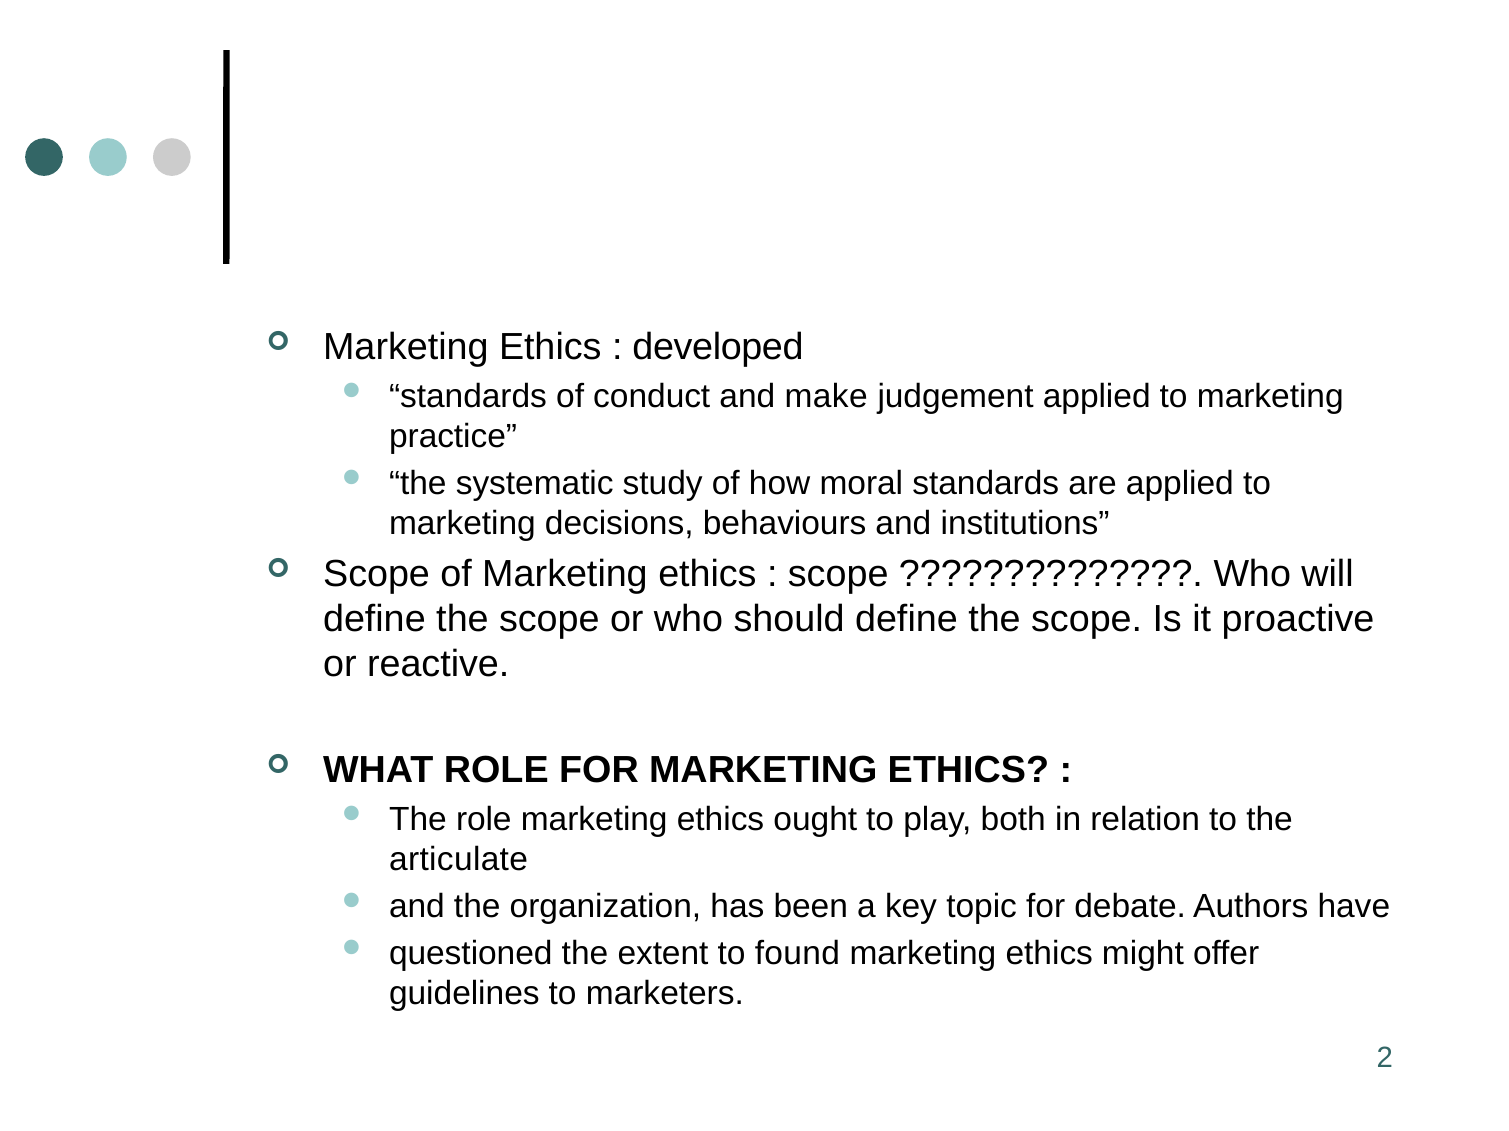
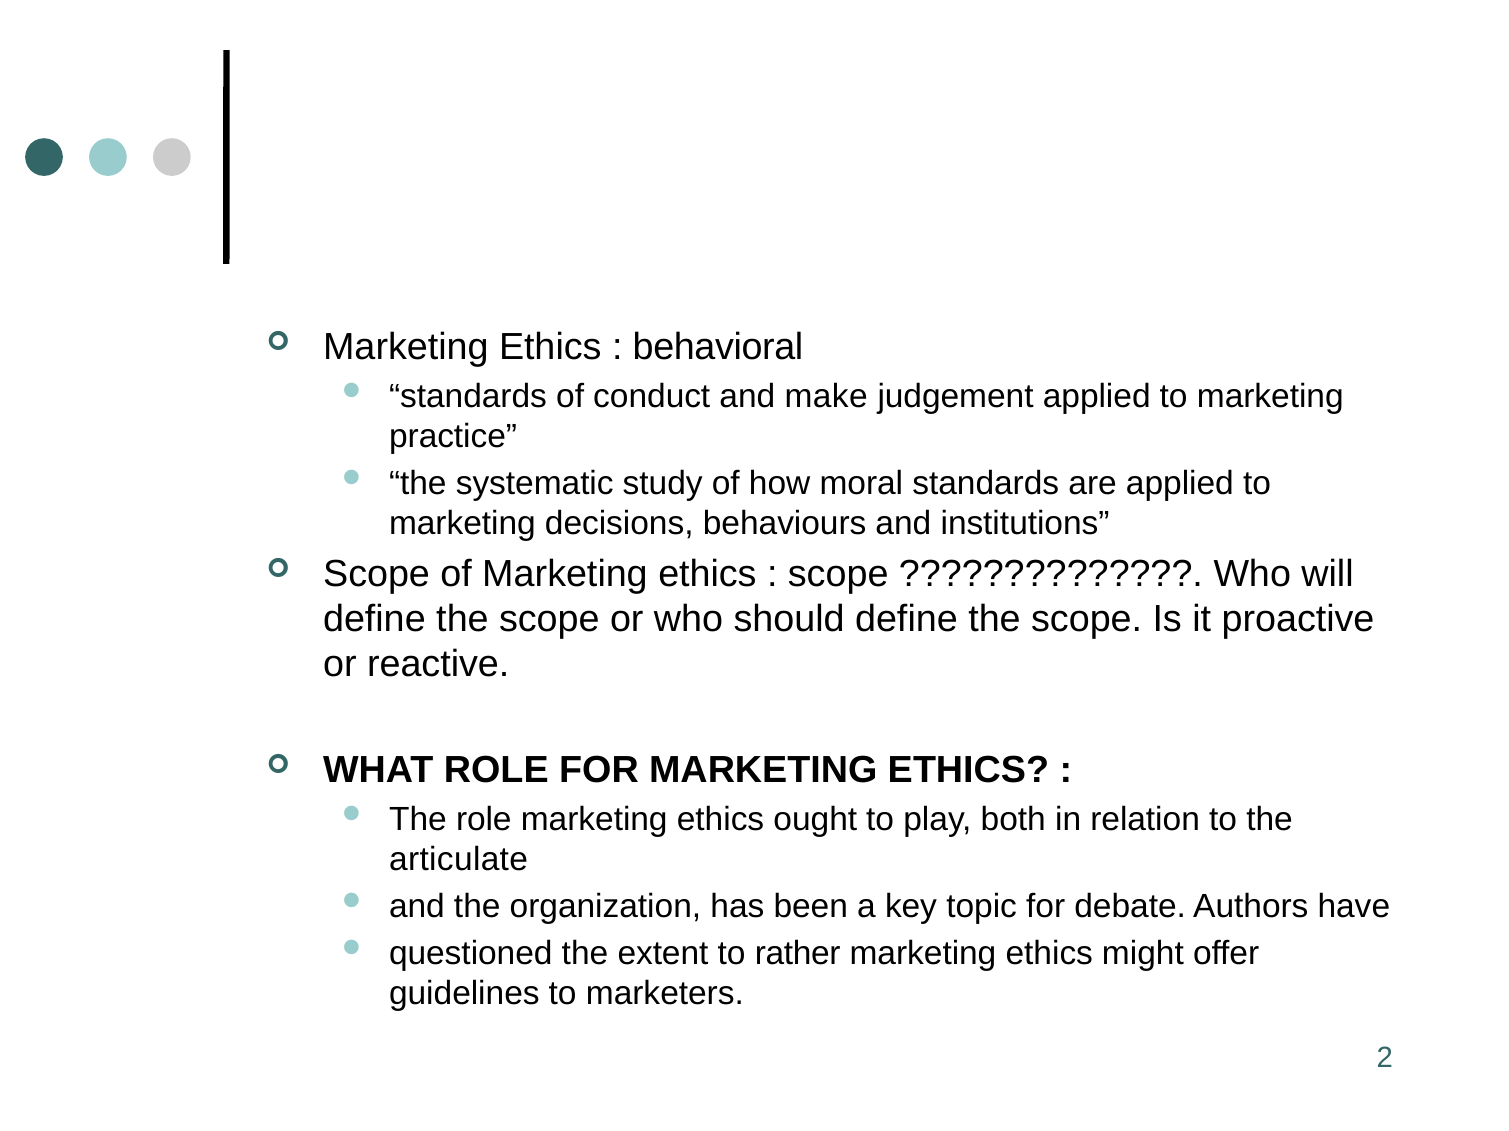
developed: developed -> behavioral (718, 347)
found: found -> rather (798, 954)
